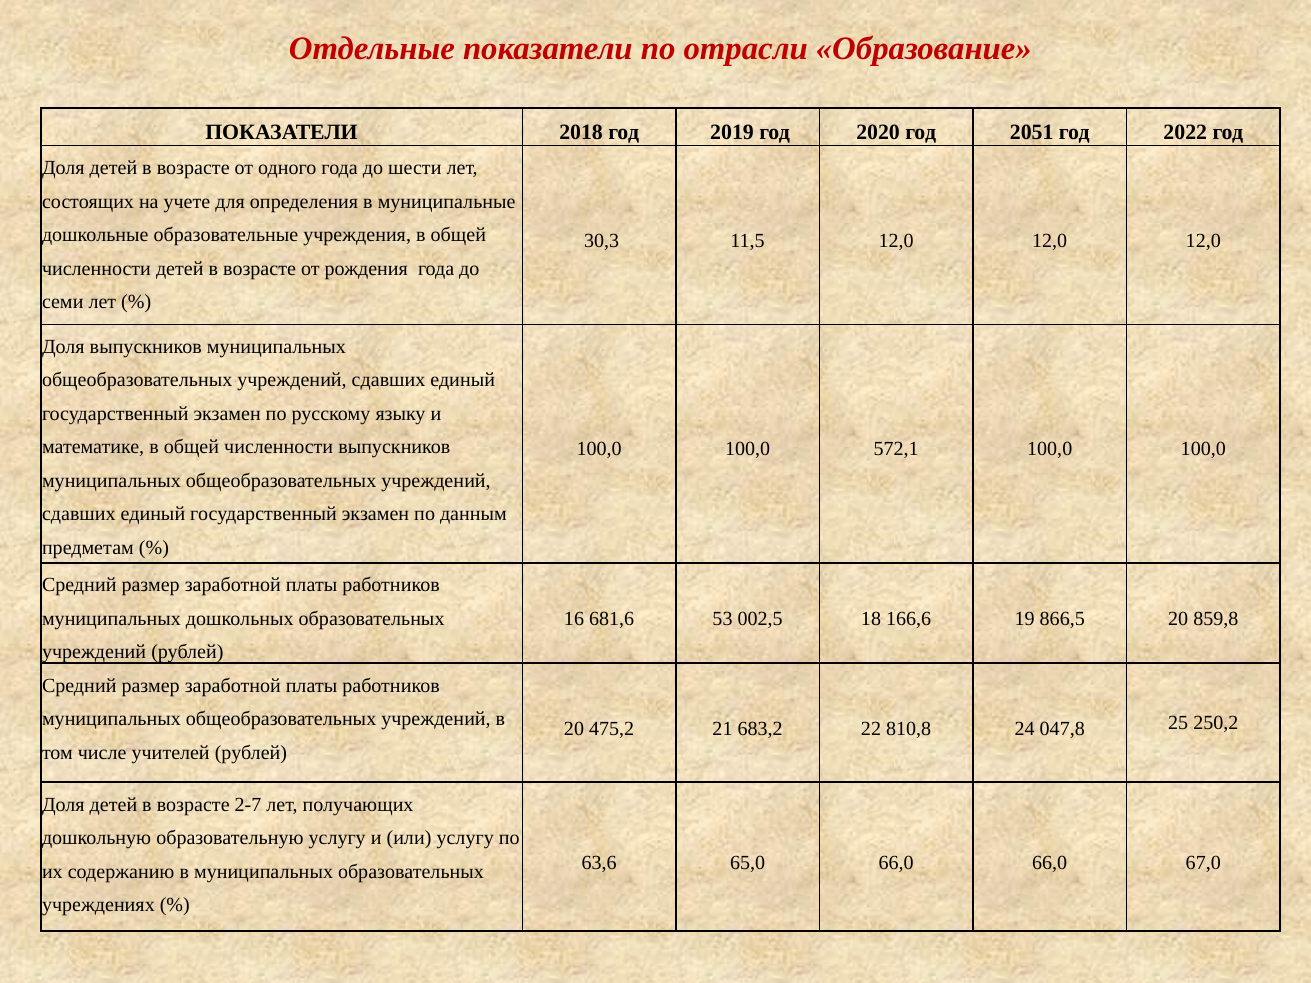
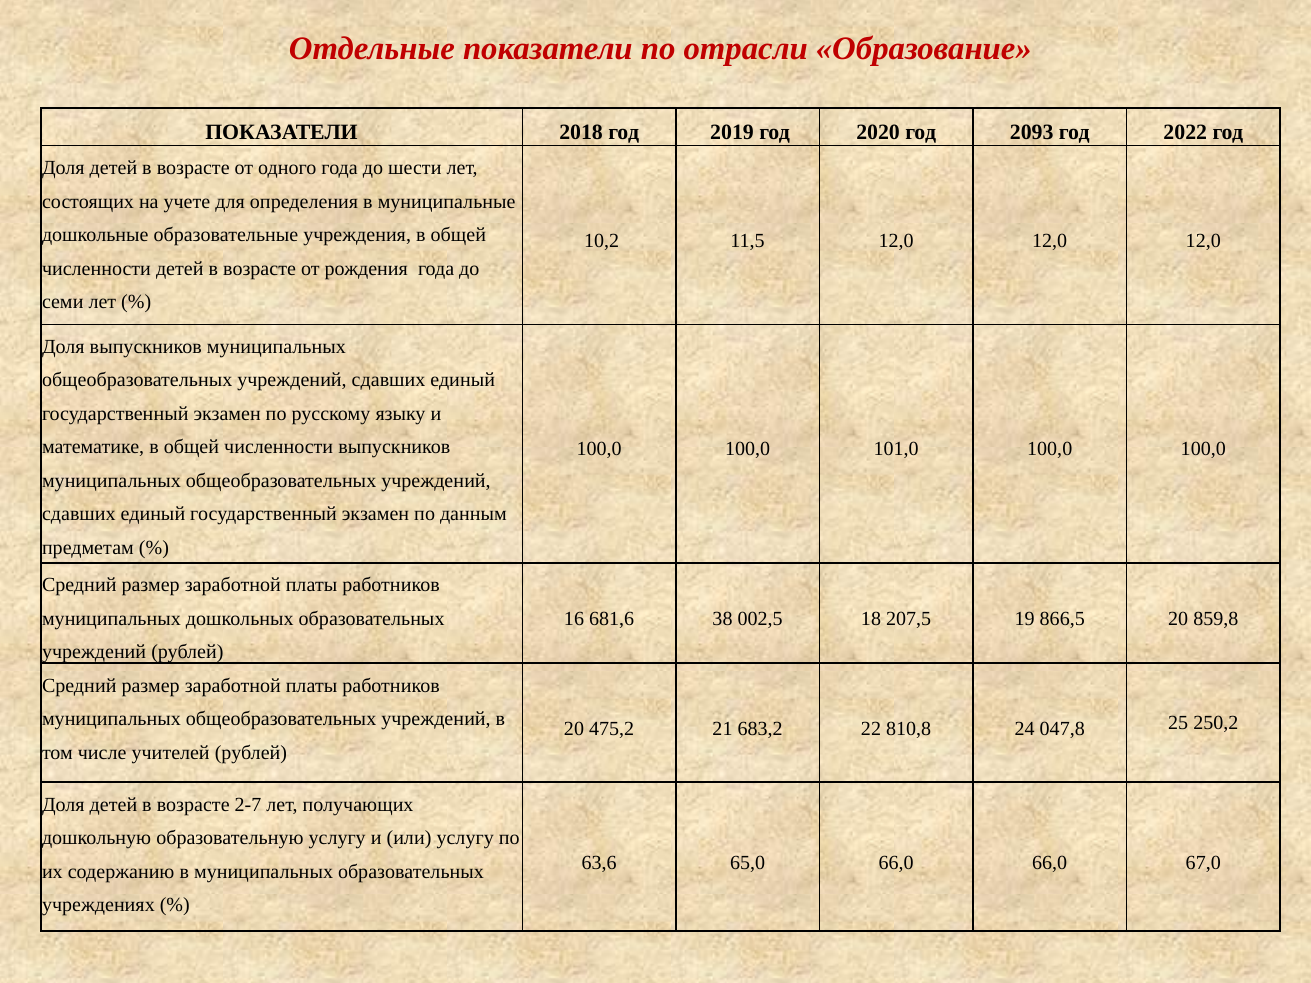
2051: 2051 -> 2093 (1032, 132)
30,3: 30,3 -> 10,2 (602, 241)
572,1: 572,1 -> 101,0 (896, 449)
53: 53 -> 38 (723, 619)
166,6: 166,6 -> 207,5 (909, 619)
